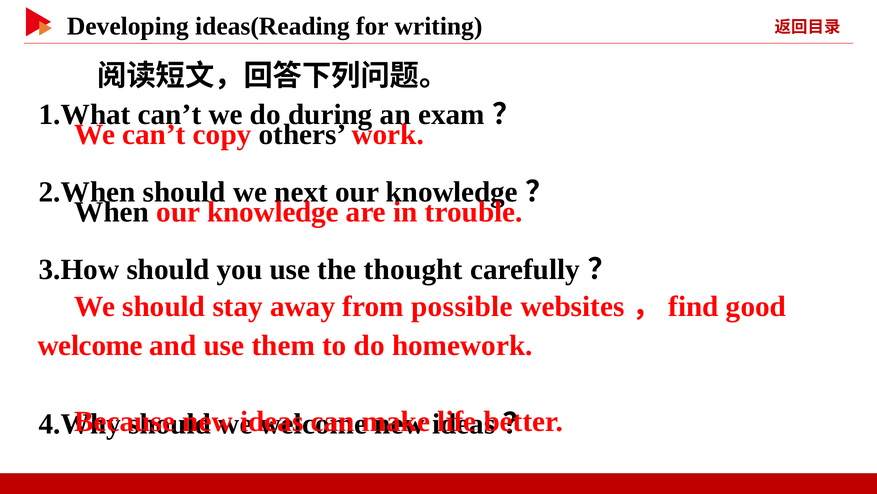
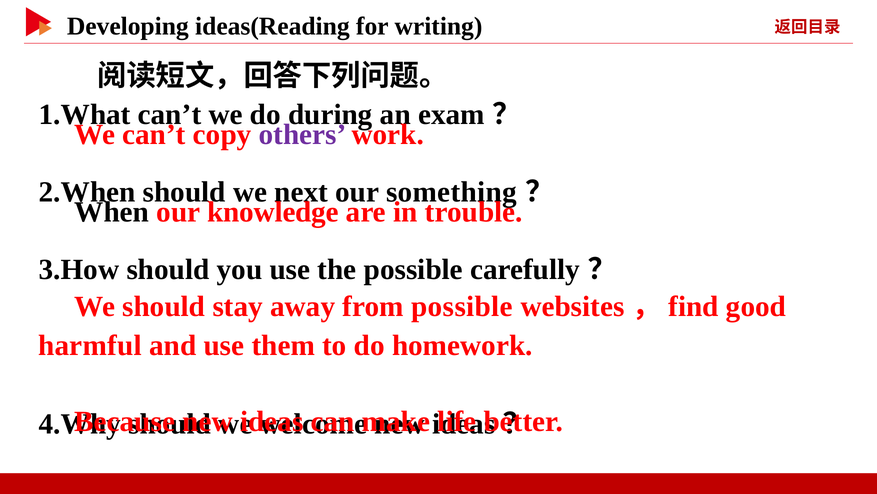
others colour: black -> purple (303, 134)
knowledge: knowledge -> something (452, 192)
the thought: thought -> possible (413, 269)
welcome: welcome -> harmful (90, 345)
